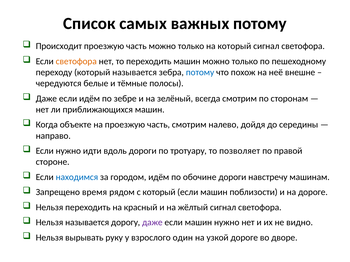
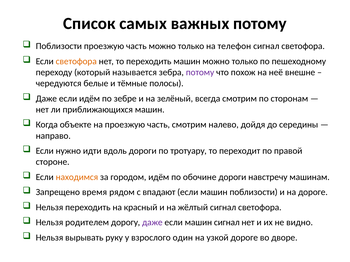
Происходит: Происходит -> Поблизости (59, 46)
на который: который -> телефон (234, 46)
потому colour: blue -> purple (200, 72)
позволяет: позволяет -> переходит (240, 151)
находимся colour: blue -> orange (77, 177)
с который: который -> впадают (159, 193)
Нельзя называется: называется -> родителем (87, 223)
машин нужно: нужно -> сигнал (227, 223)
